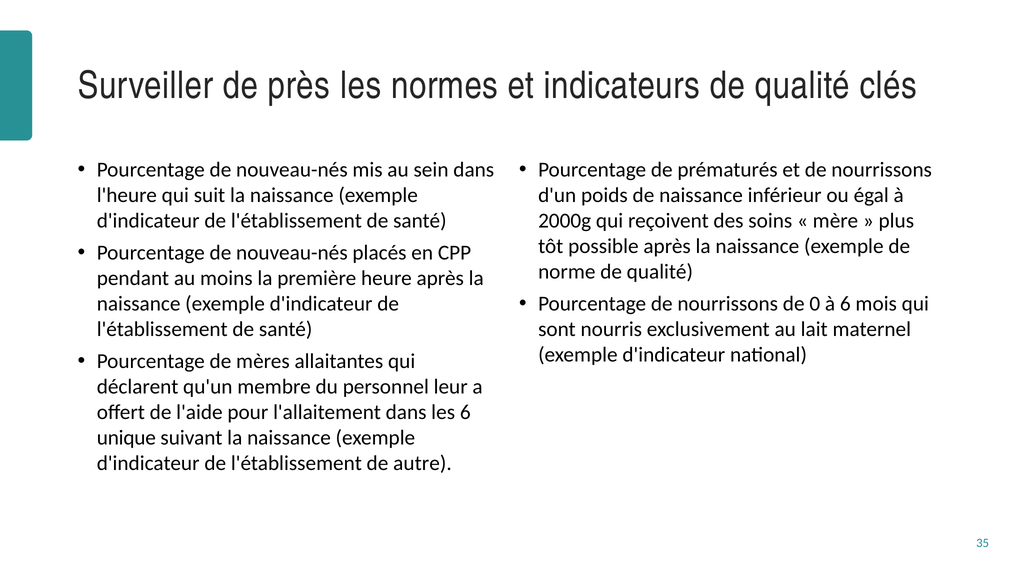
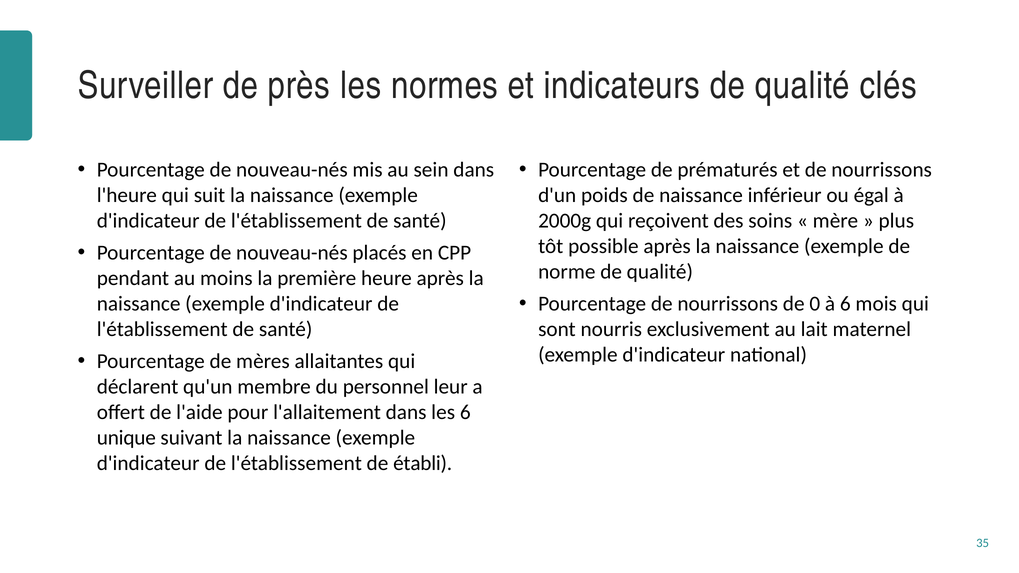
autre: autre -> établi (423, 463)
